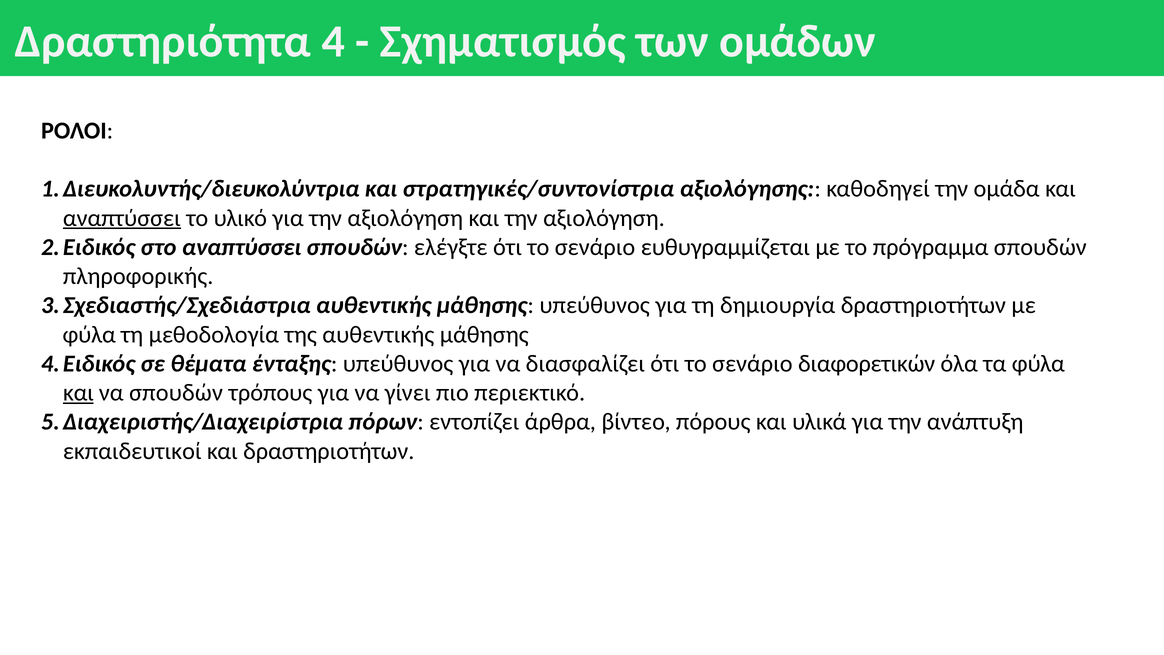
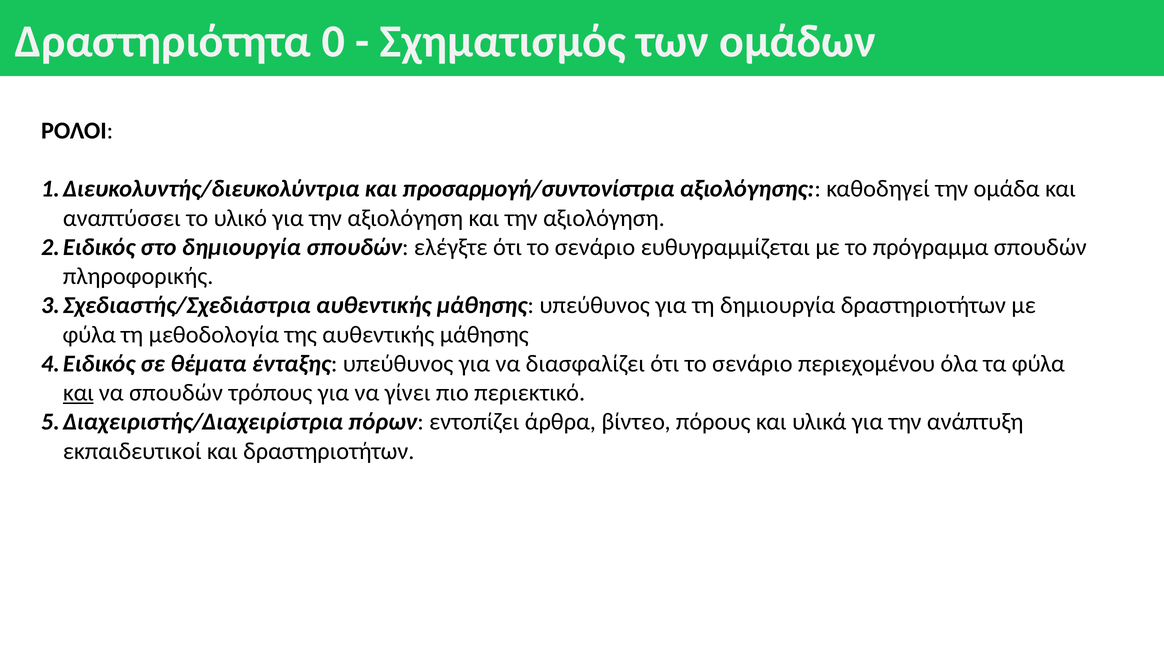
4: 4 -> 0 (333, 42)
στρατηγικές/συντονίστρια: στρατηγικές/συντονίστρια -> προσαρμογή/συντονίστρια (539, 189)
αναπτύσσει underline: present -> none (122, 218)
στο αναπτύσσει: αναπτύσσει -> δημιουργία (241, 247)
διαφορετικών: διαφορετικών -> περιεχομένου (867, 363)
